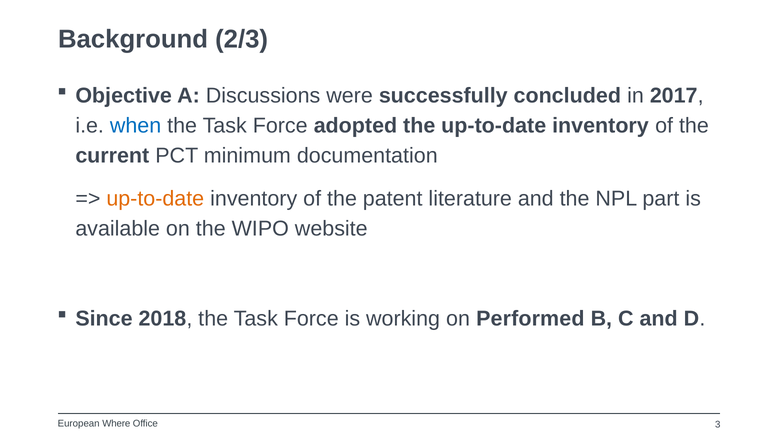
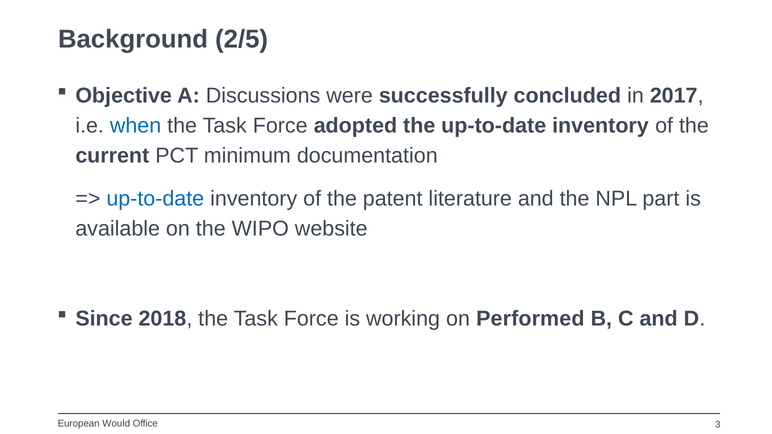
2/3: 2/3 -> 2/5 (242, 39)
up-to-date colour: orange -> blue (155, 199)
Where: Where -> Would (116, 424)
